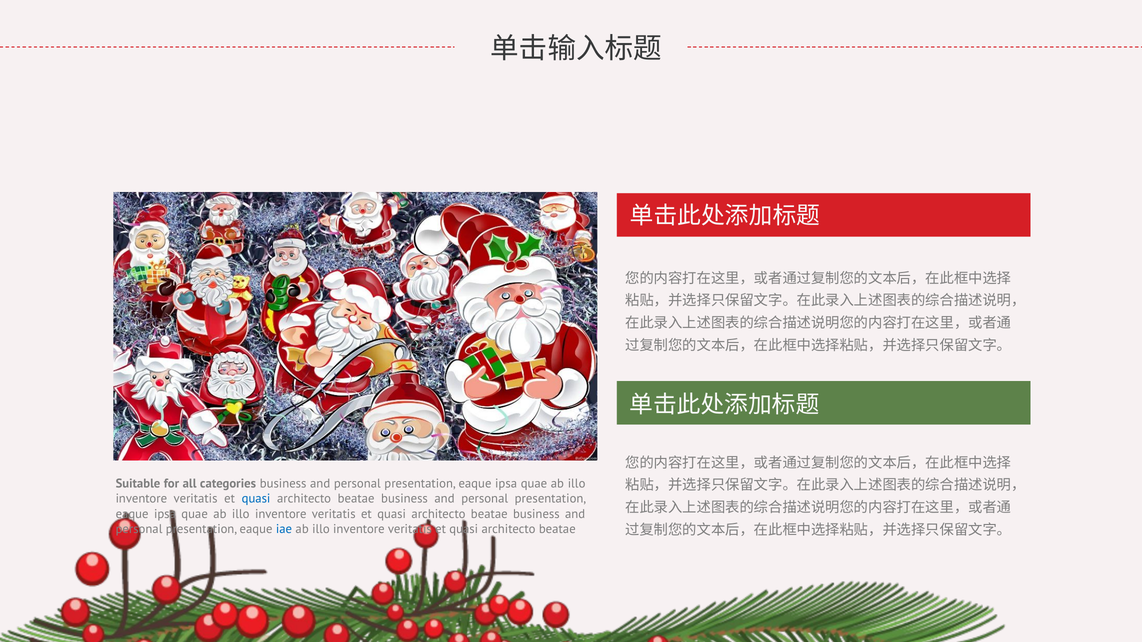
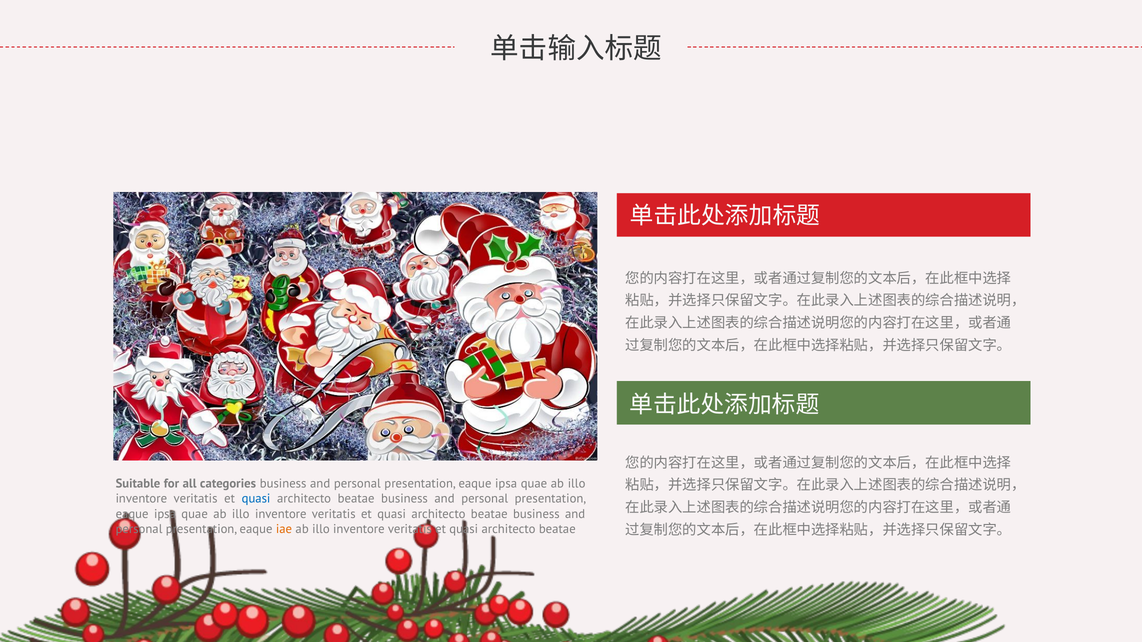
iae colour: blue -> orange (284, 529)
